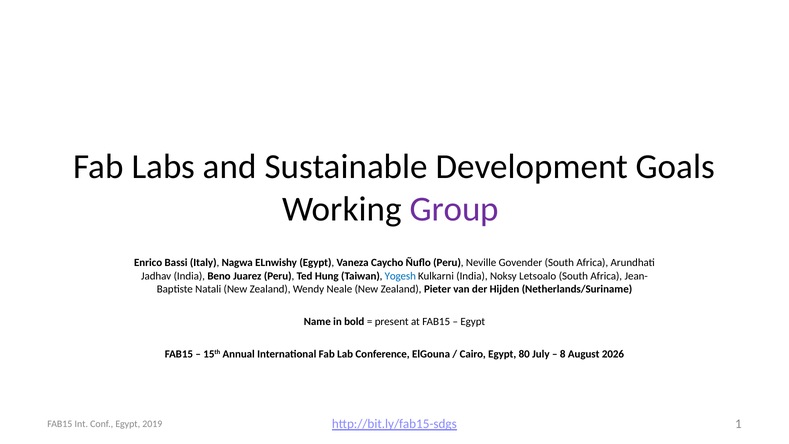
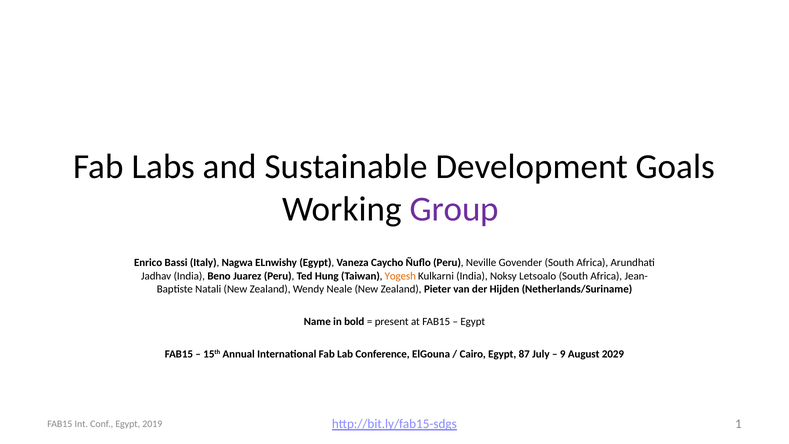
Yogesh colour: blue -> orange (400, 276)
80: 80 -> 87 (524, 354)
8: 8 -> 9 (563, 354)
2026: 2026 -> 2029 (613, 354)
